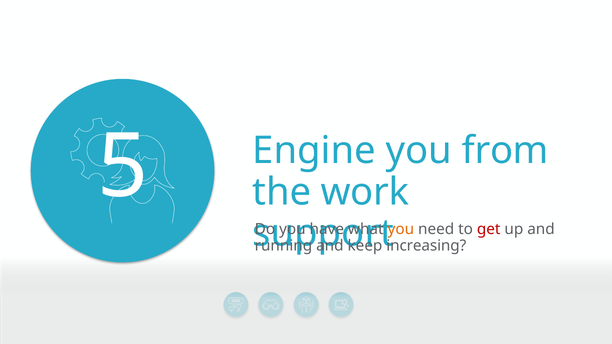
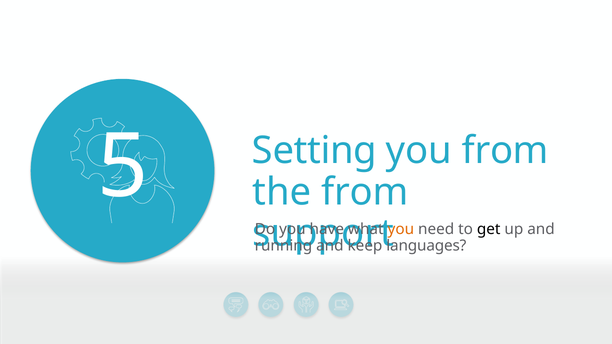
Engine: Engine -> Setting (314, 151)
the work: work -> from (365, 192)
get colour: red -> black (489, 229)
increasing: increasing -> languages (426, 246)
